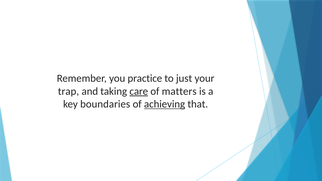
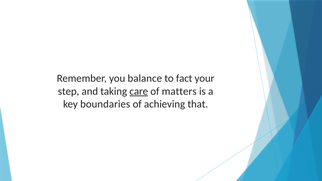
practice: practice -> balance (145, 78)
just: just -> fact (184, 78)
trap: trap -> step (69, 91)
achieving underline: present -> none (165, 104)
